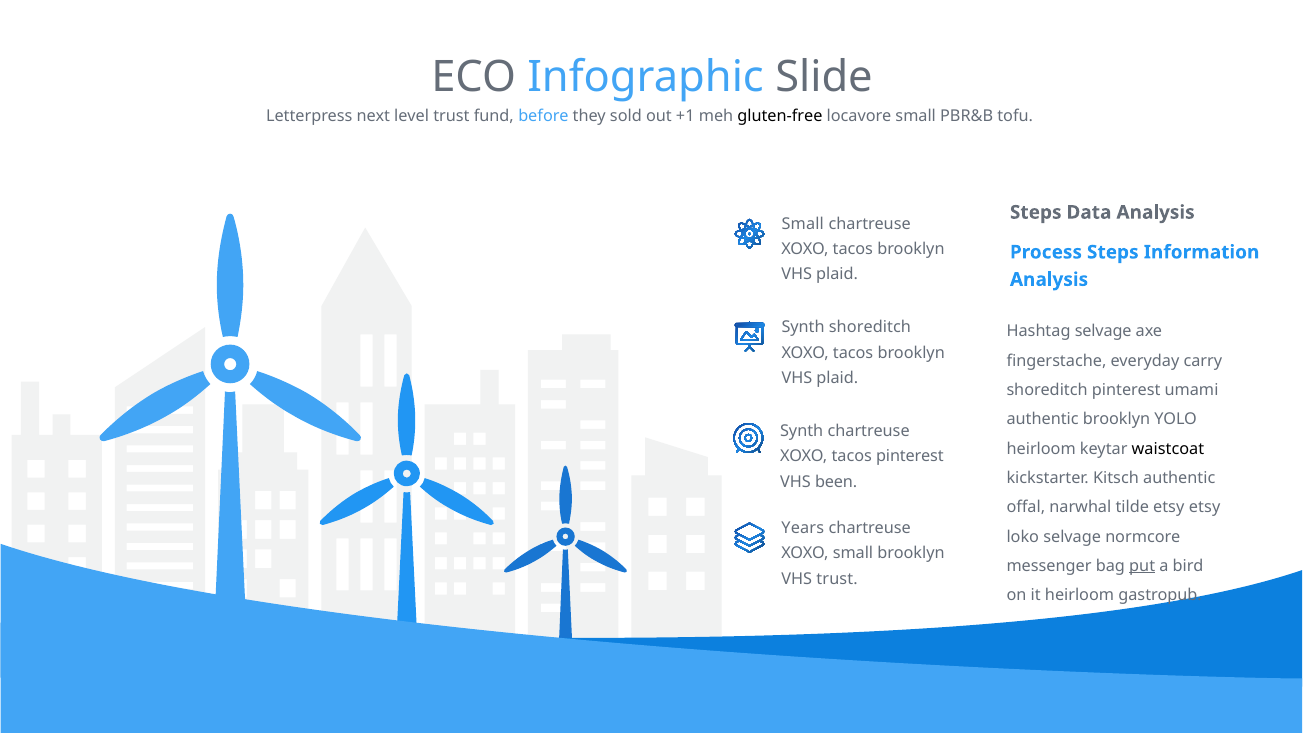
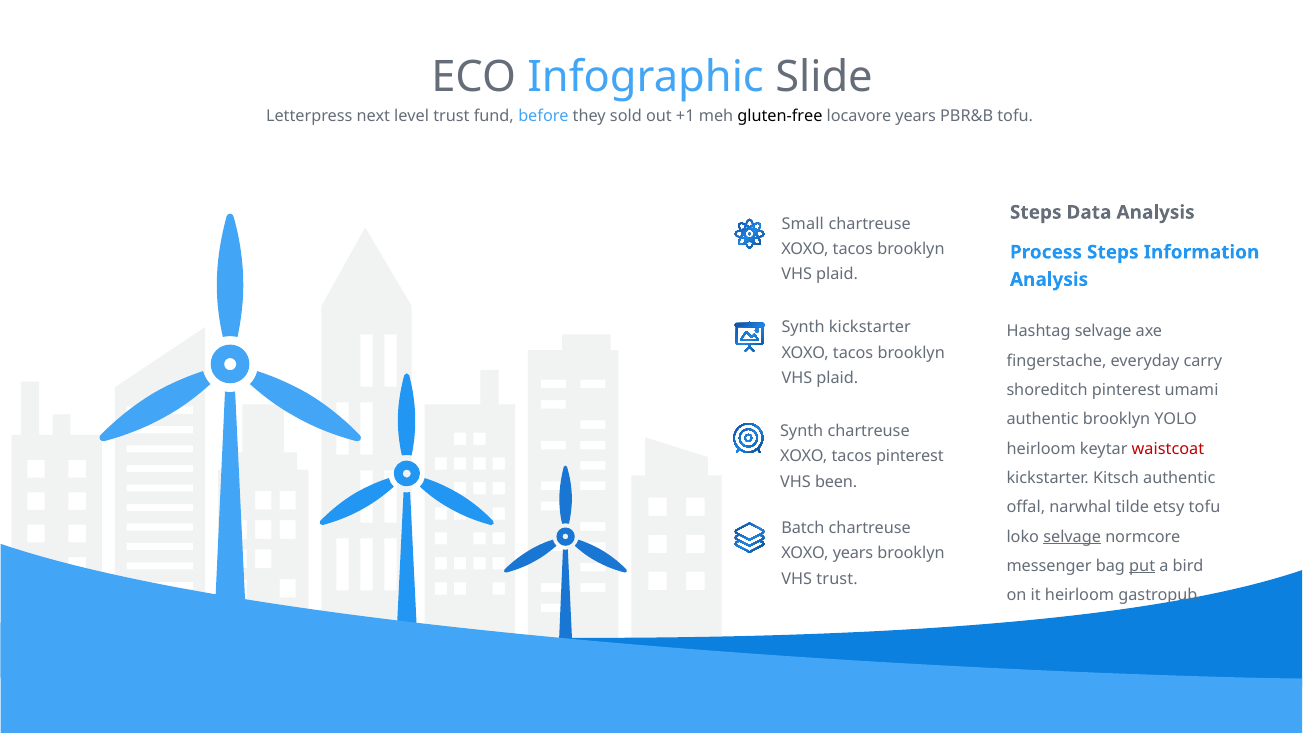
locavore small: small -> years (916, 116)
Synth shoreditch: shoreditch -> kickstarter (870, 327)
waistcoat colour: black -> red (1168, 449)
etsy etsy: etsy -> tofu (1205, 507)
Years: Years -> Batch (803, 528)
selvage underline: none -> present (1072, 537)
XOXO small: small -> years (853, 553)
